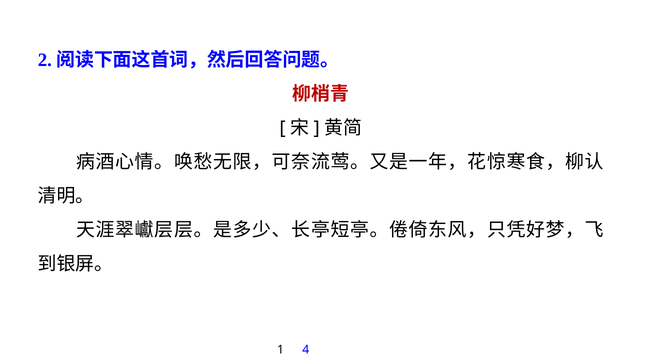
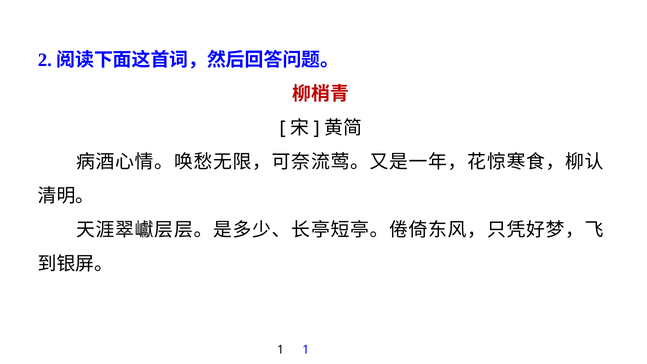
1 4: 4 -> 1 (306, 350)
